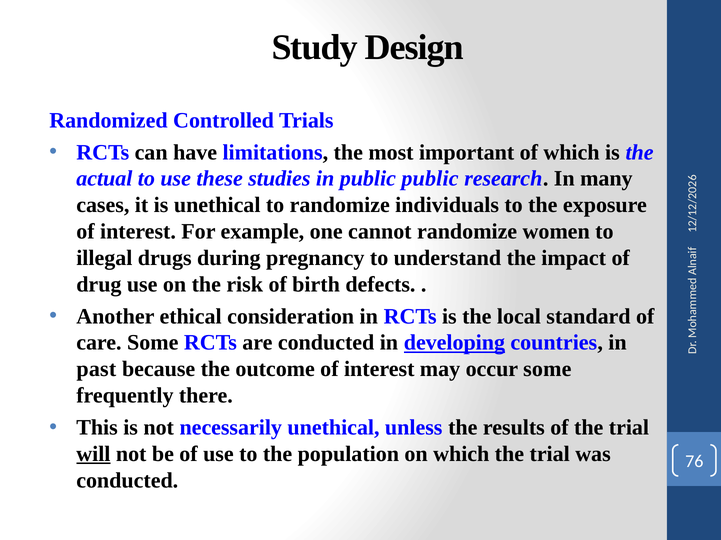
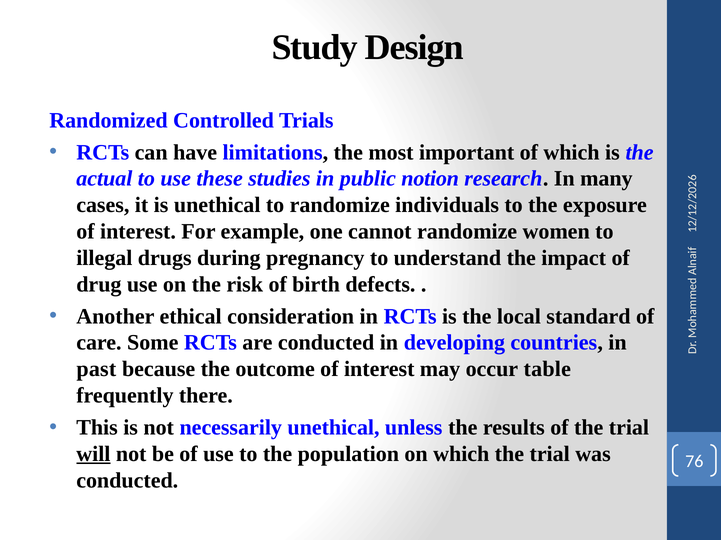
public public: public -> notion (430, 179)
developing underline: present -> none (454, 343)
occur some: some -> table (547, 370)
